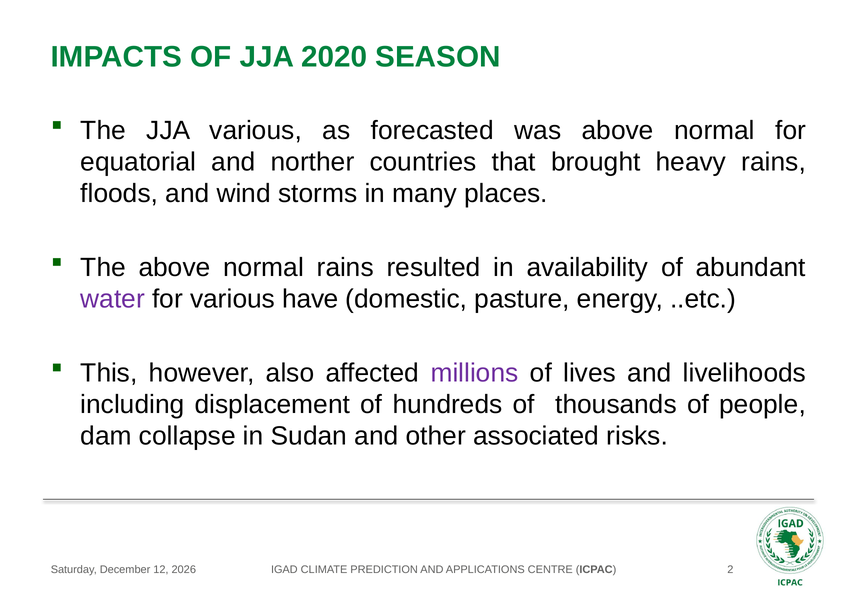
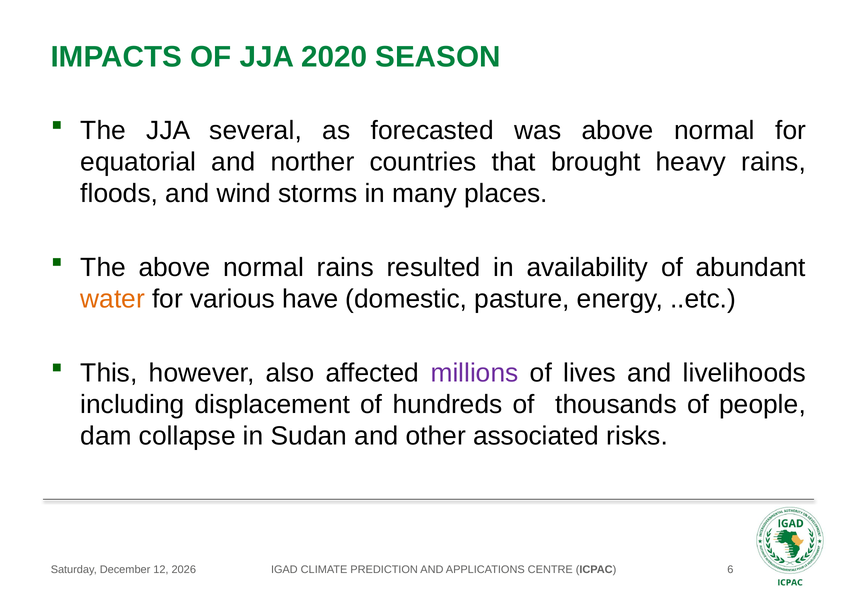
JJA various: various -> several (256, 130)
water colour: purple -> orange (113, 299)
2: 2 -> 6 (730, 570)
